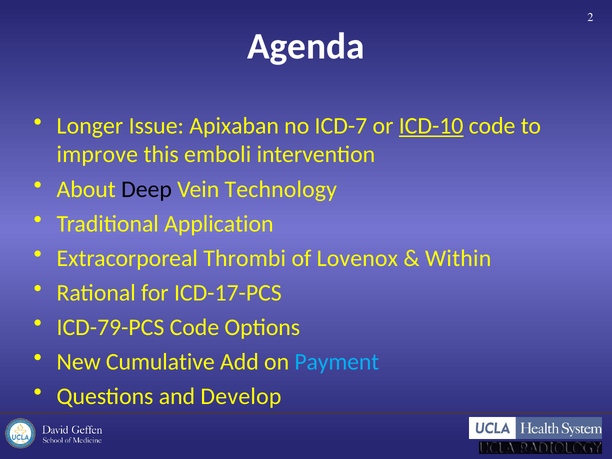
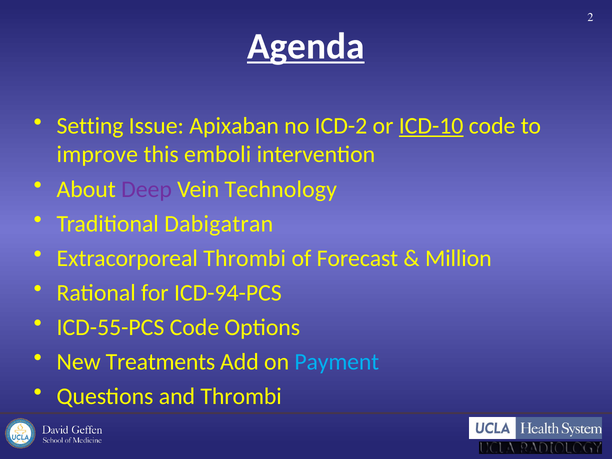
Agenda underline: none -> present (306, 46)
Longer: Longer -> Setting (90, 126)
ICD-7: ICD-7 -> ICD-2 (341, 126)
Deep colour: black -> purple (147, 189)
Application: Application -> Dabigatran (219, 224)
Lovenox: Lovenox -> Forecast (357, 258)
Within: Within -> Million (458, 258)
ICD-17-PCS: ICD-17-PCS -> ICD-94-PCS (228, 293)
ICD-79-PCS: ICD-79-PCS -> ICD-55-PCS (110, 327)
Cumulative: Cumulative -> Treatments (160, 362)
and Develop: Develop -> Thrombi (241, 396)
